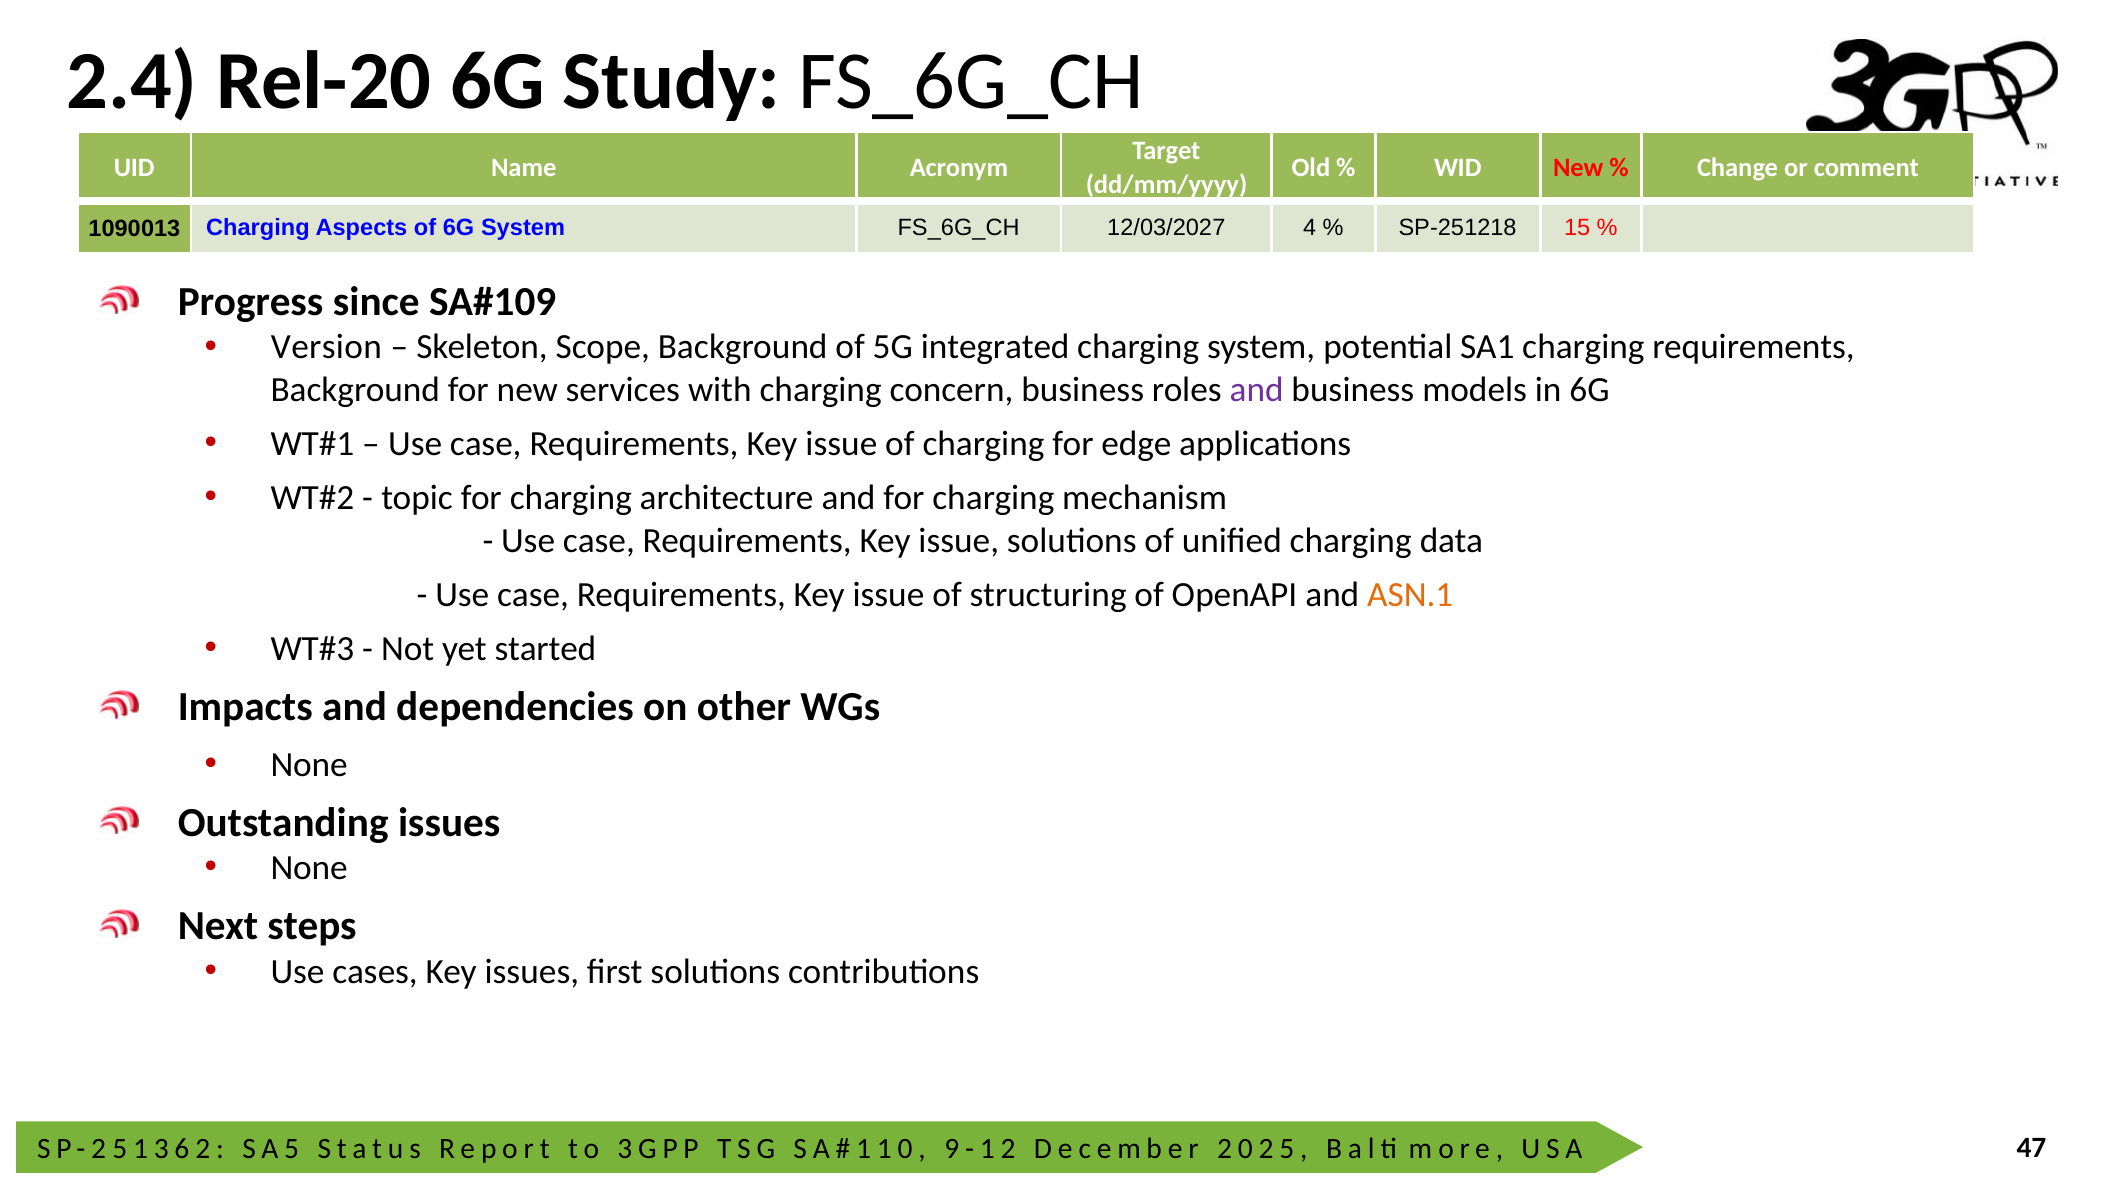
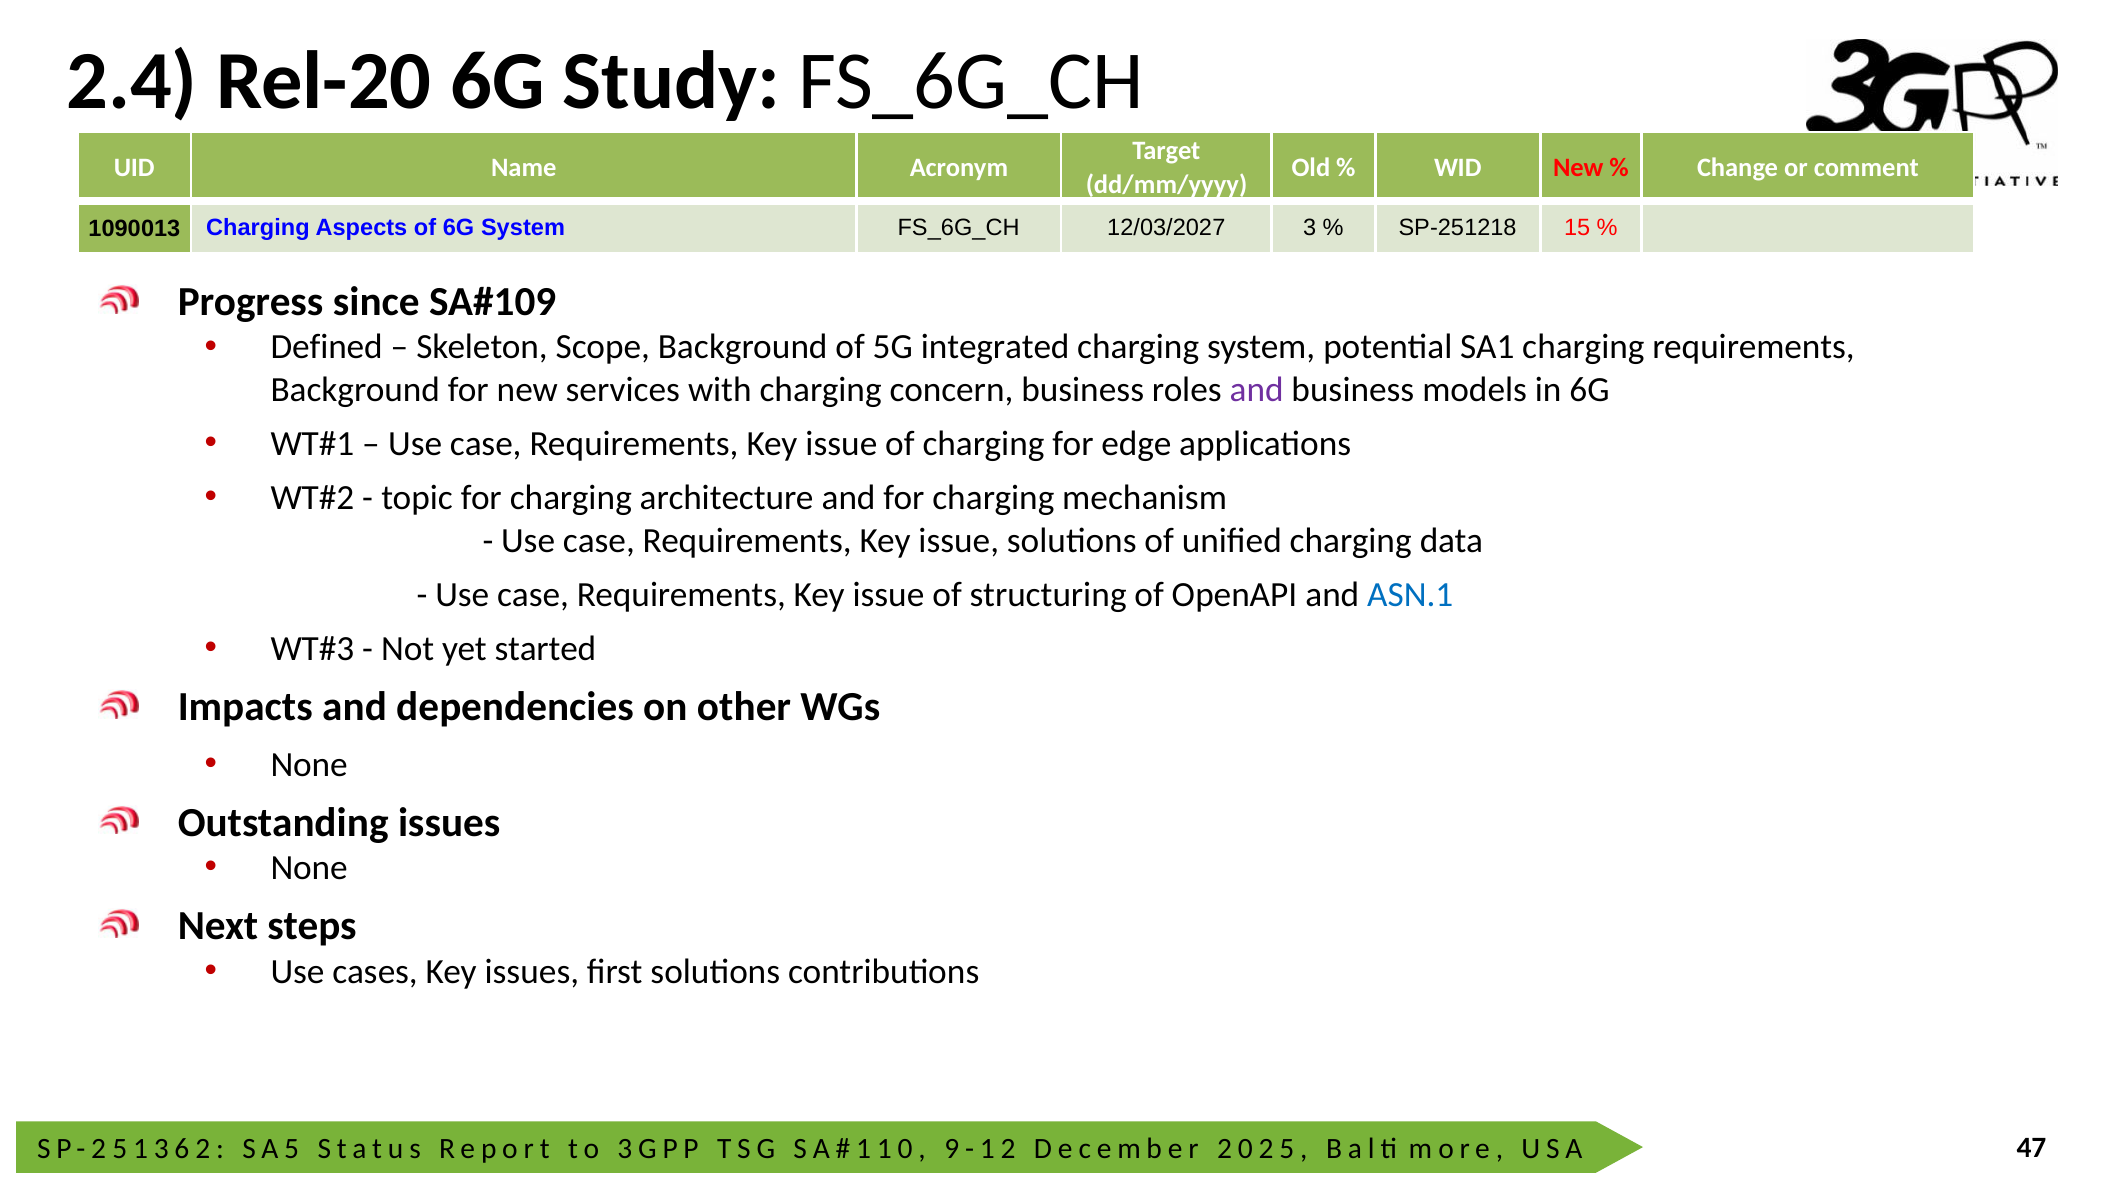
4: 4 -> 3 (1310, 227)
Version: Version -> Defined (327, 347)
ASN.1 colour: orange -> blue (1410, 594)
